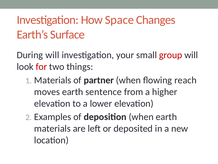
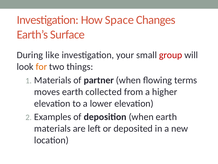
During will: will -> like (52, 55)
for colour: red -> orange (41, 66)
reach: reach -> terms (186, 80)
sentence: sentence -> collected (104, 92)
